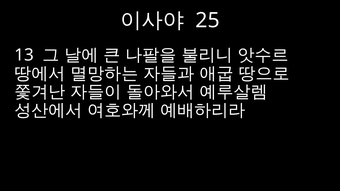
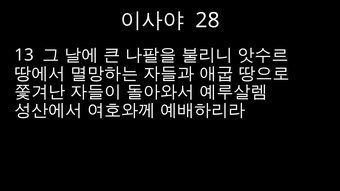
25: 25 -> 28 (208, 20)
